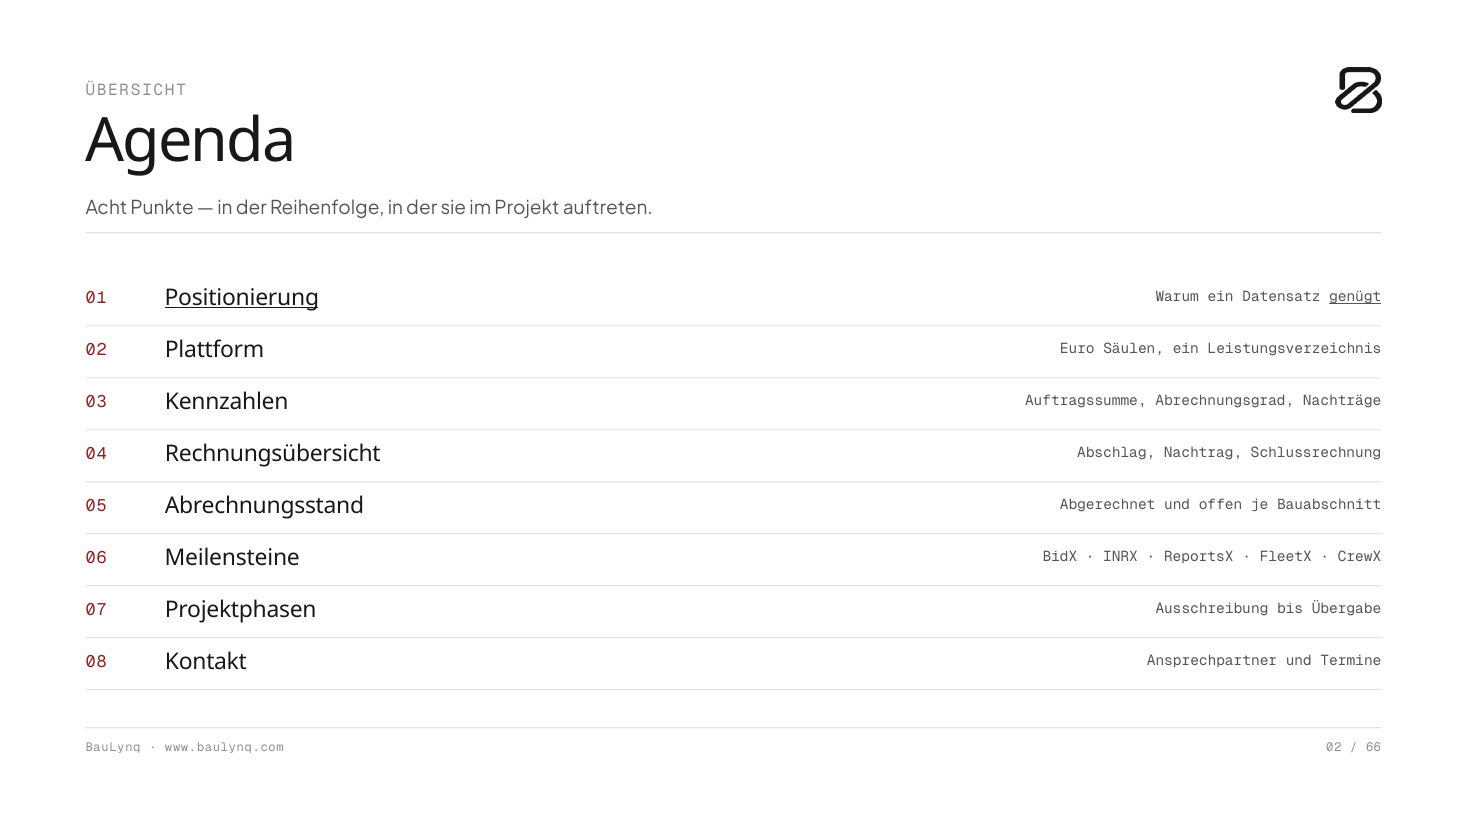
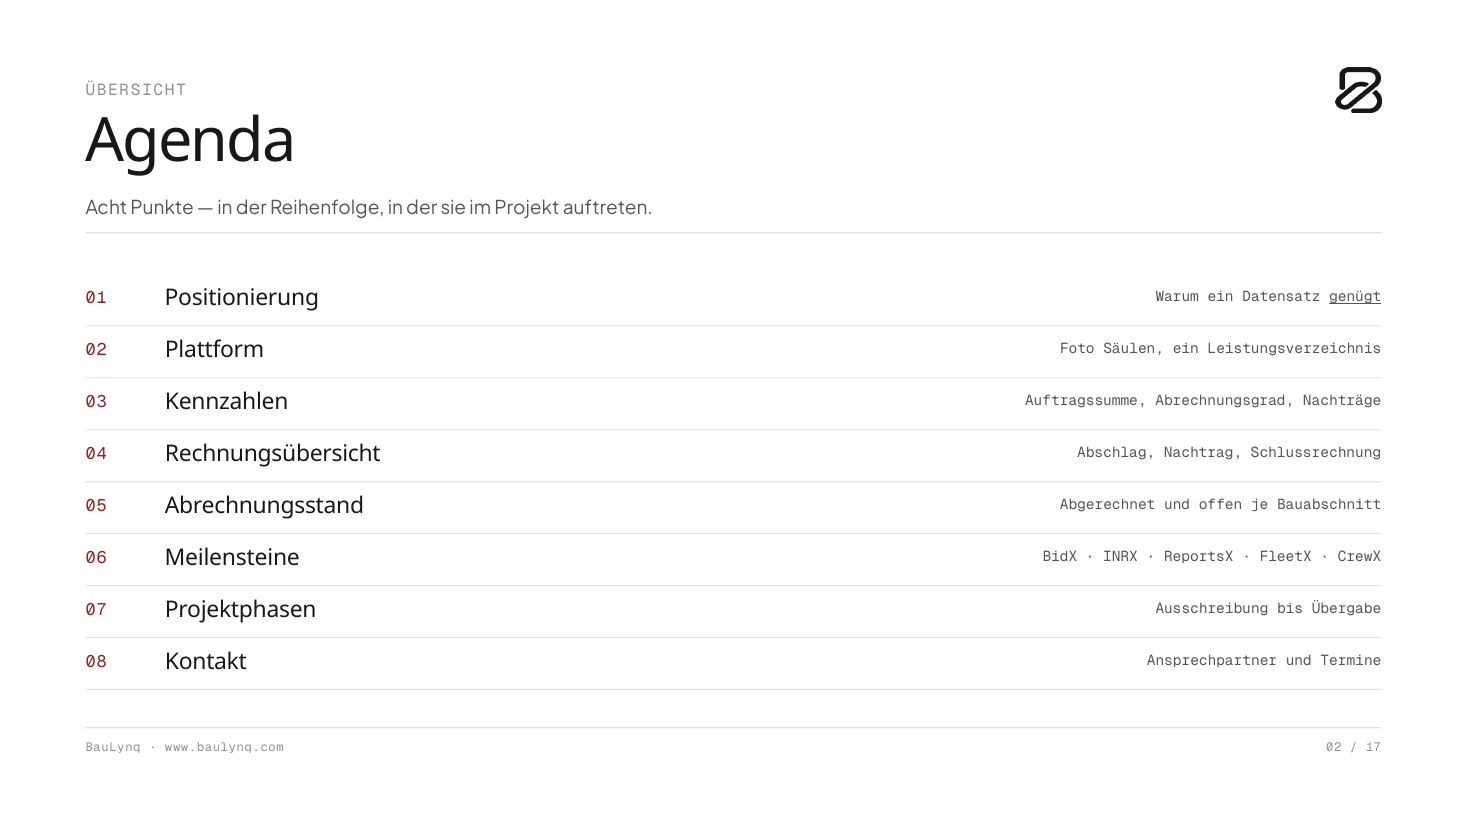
Positionierung underline: present -> none (242, 298)
Euro: Euro -> Foto (1077, 349)
66: 66 -> 17 (1374, 748)
